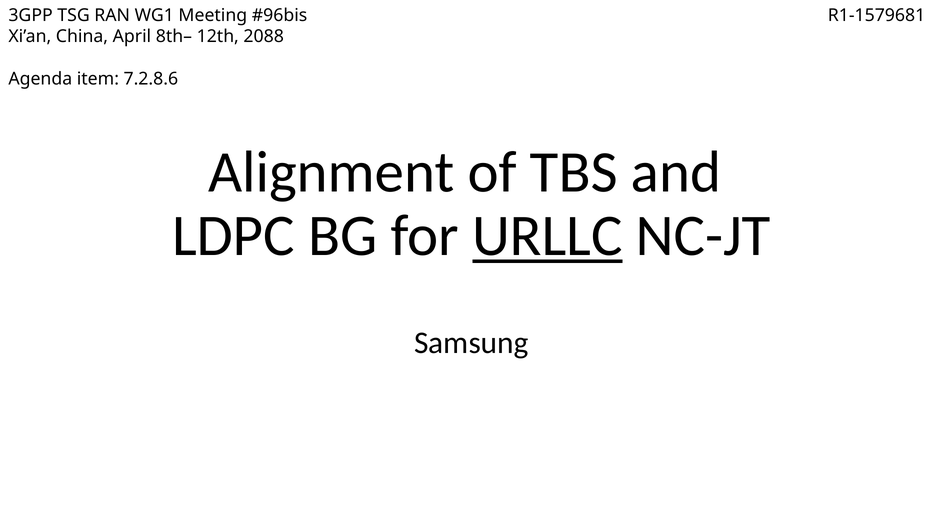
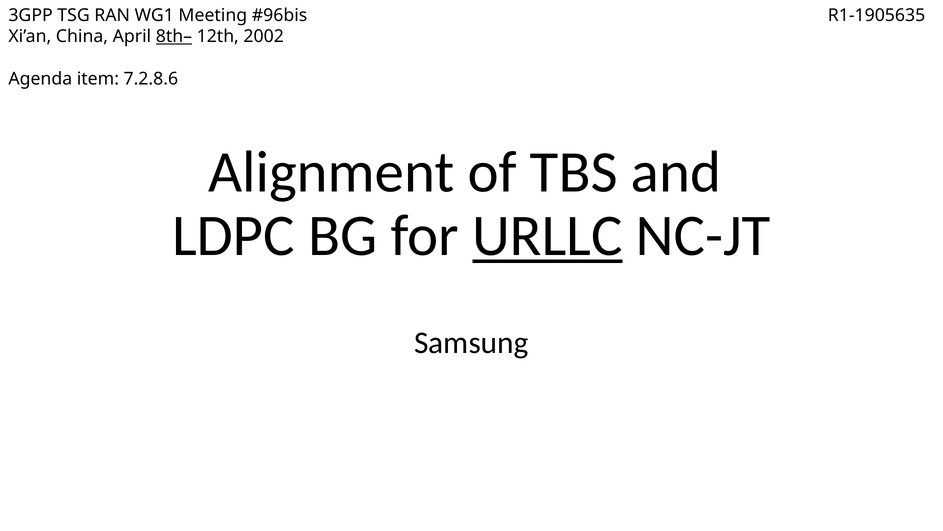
R1-1579681: R1-1579681 -> R1-1905635 (877, 15)
8th– underline: none -> present (174, 37)
2088: 2088 -> 2002 (264, 37)
